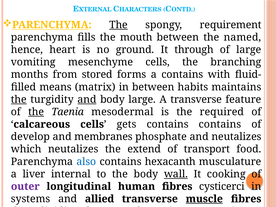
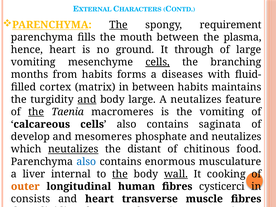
named: named -> plasma (243, 37)
cells underline: none -> present (158, 62)
from stored: stored -> habits (97, 75)
a contains: contains -> diseases (182, 75)
means: means -> cortex (55, 87)
the underline: present -> none (19, 99)
A transverse: transverse -> neutalizes (196, 99)
mesodermal: mesodermal -> macromeres (122, 112)
the required: required -> vomiting (222, 112)
cells gets: gets -> also (127, 124)
contains contains: contains -> saginata (220, 124)
membranes: membranes -> mesomeres (103, 137)
neutalizes underline: none -> present (73, 149)
extend: extend -> distant (144, 149)
transport: transport -> chitinous (207, 149)
hexacanth: hexacanth -> enormous (170, 162)
the underline: none -> present (120, 174)
outer colour: purple -> orange (25, 186)
systems: systems -> consists (31, 199)
and allied: allied -> heart (99, 199)
muscle underline: present -> none (204, 199)
